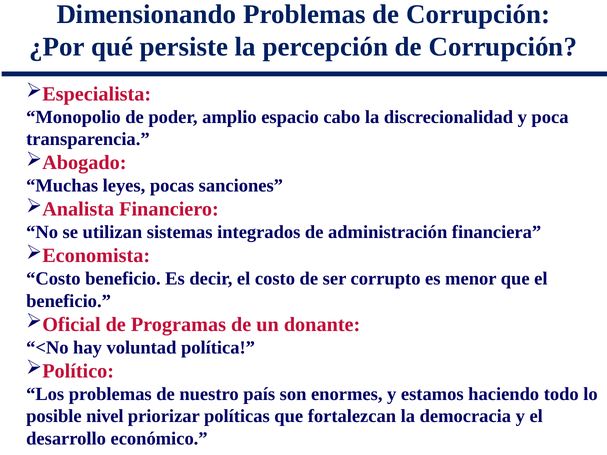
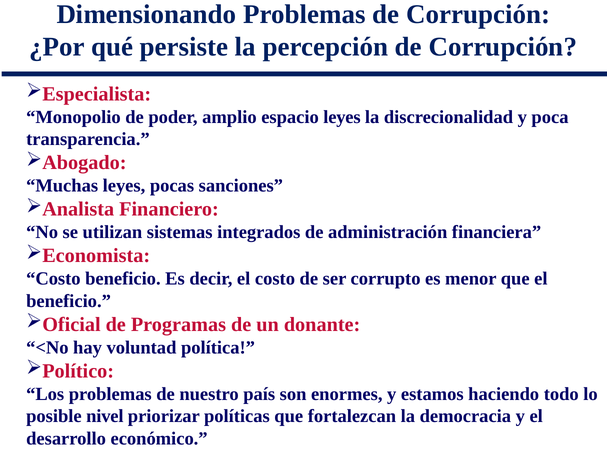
espacio cabo: cabo -> leyes (342, 117)
